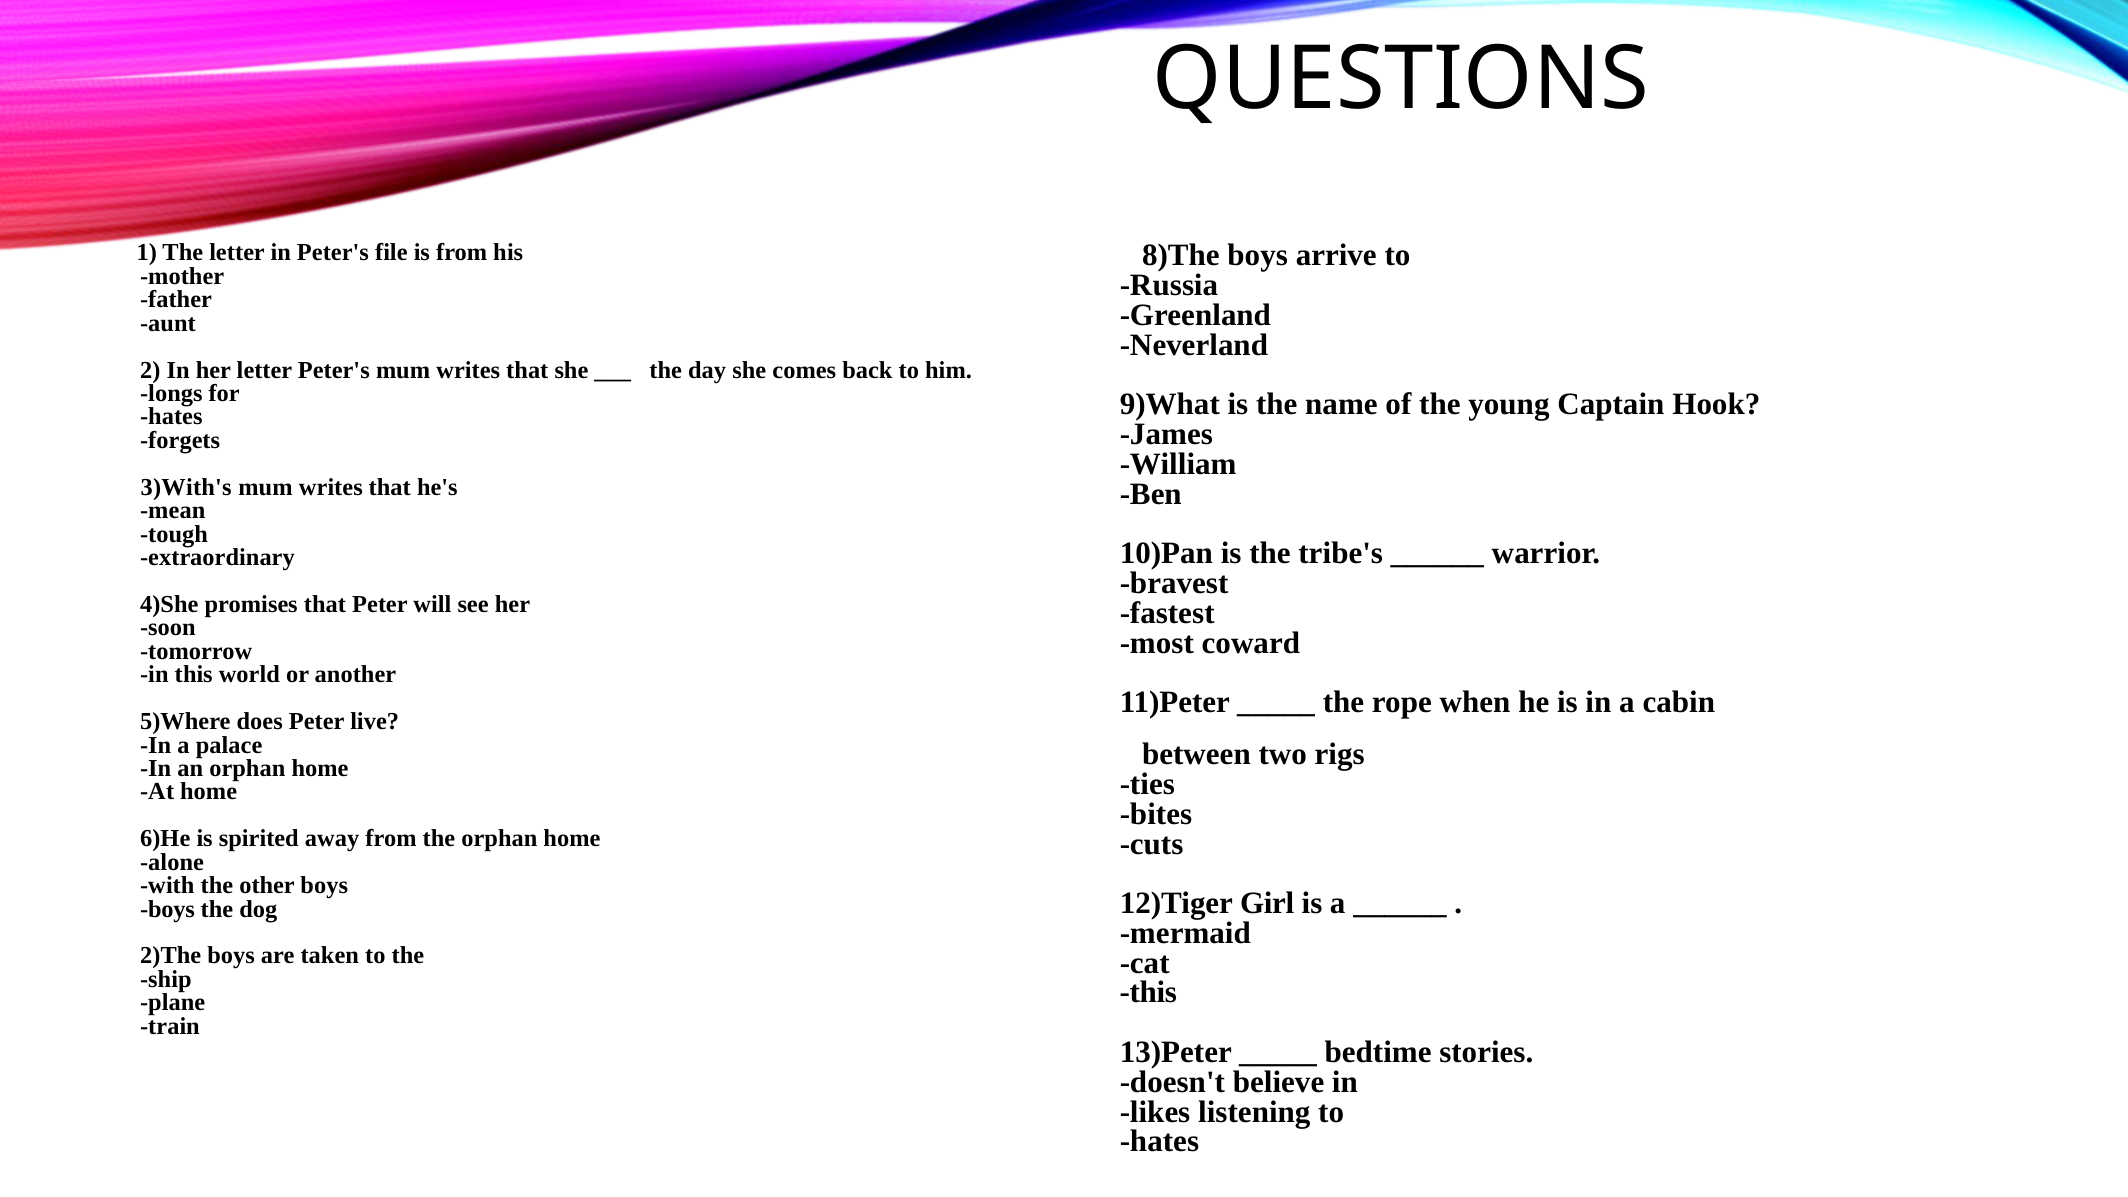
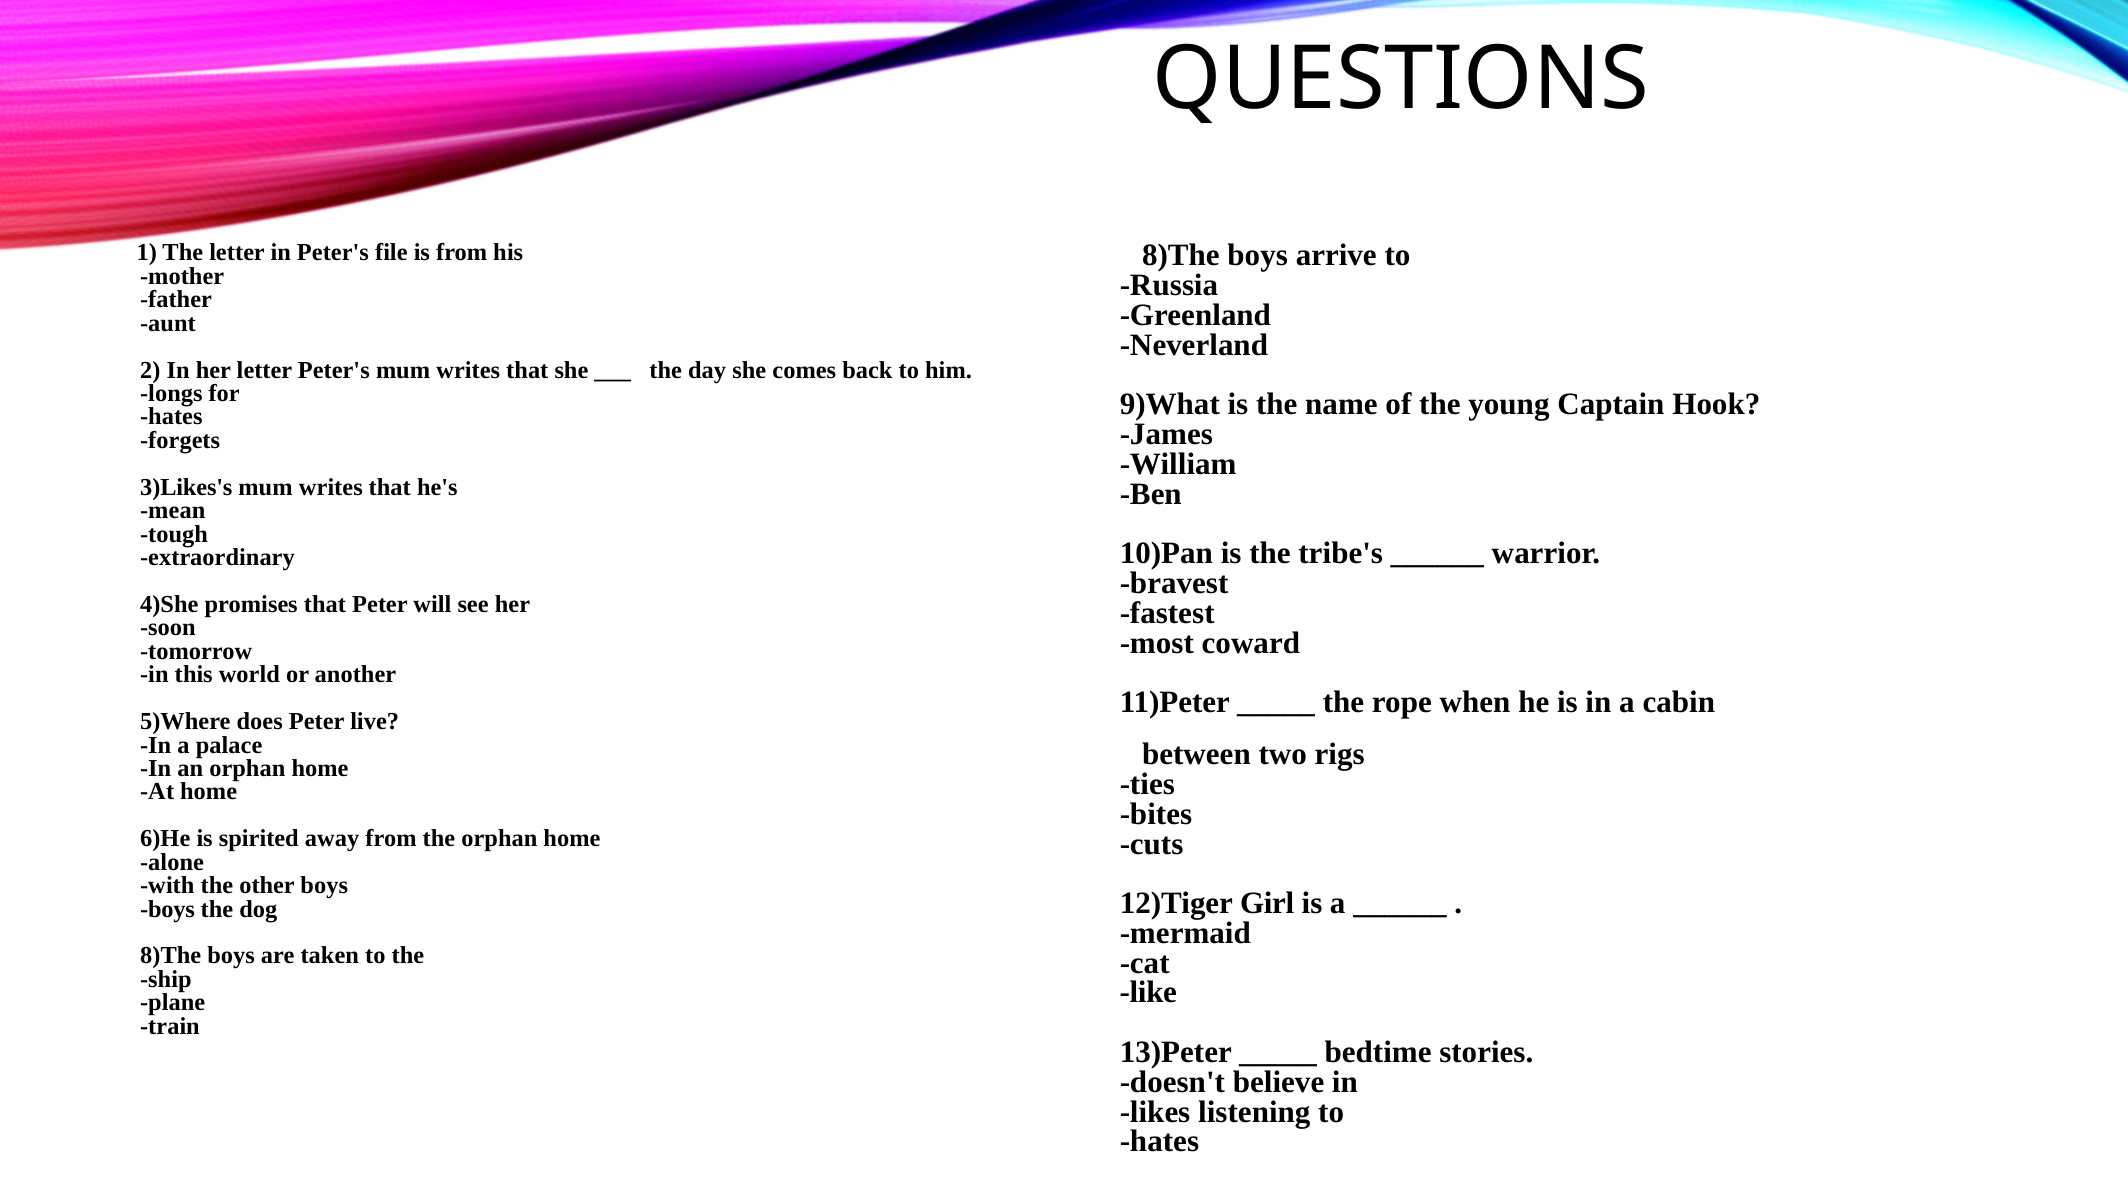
3)With's: 3)With's -> 3)Likes's (186, 487)
2)The: 2)The -> 8)The (171, 956)
this: this -> like (1148, 993)
